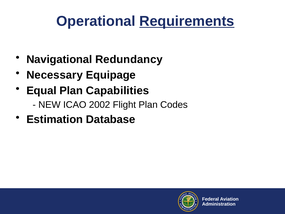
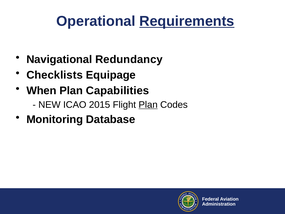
Necessary: Necessary -> Checklists (55, 75)
Equal: Equal -> When (41, 90)
2002: 2002 -> 2015 (100, 105)
Plan underline: none -> present (148, 105)
Estimation: Estimation -> Monitoring (55, 119)
